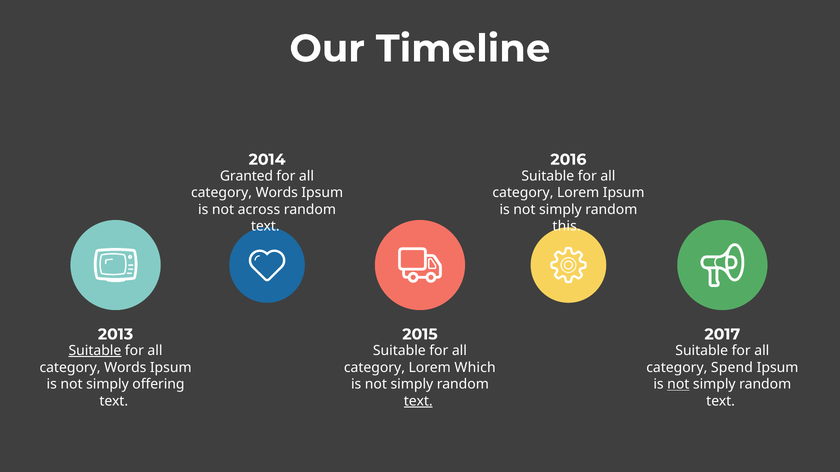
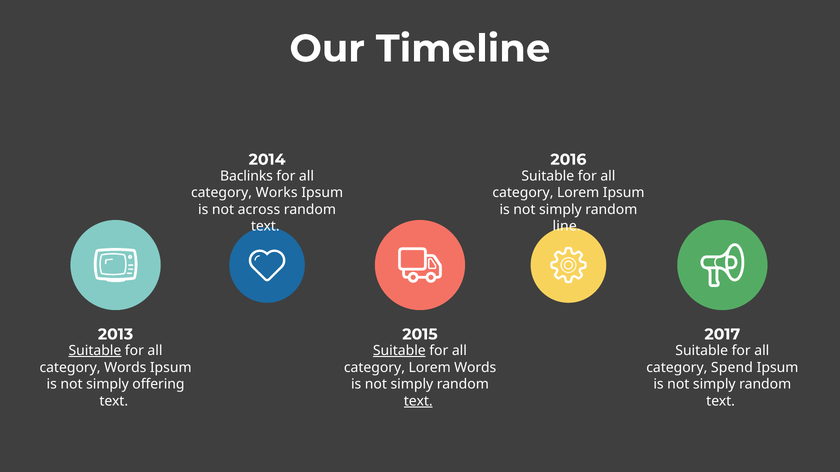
Granted: Granted -> Baclinks (246, 176)
Words: Words -> Works (277, 193)
this: this -> line (567, 226)
Suitable underline: none -> present (399, 351)
Lorem Which: Which -> Words (475, 368)
not underline: present -> none (678, 385)
